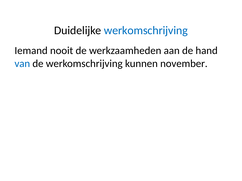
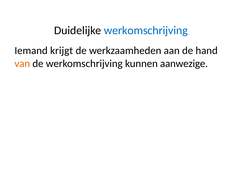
nooit: nooit -> krijgt (62, 51)
van colour: blue -> orange (22, 64)
november: november -> aanwezige (184, 64)
